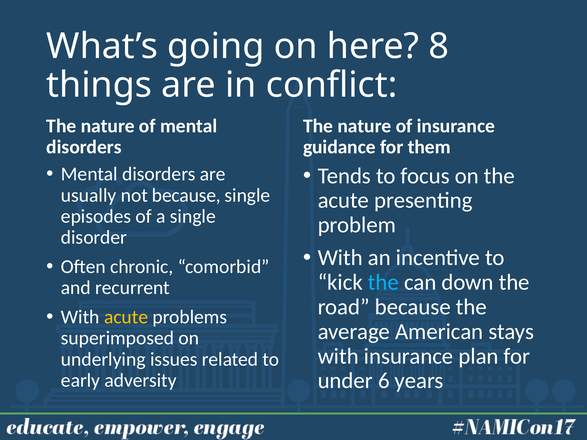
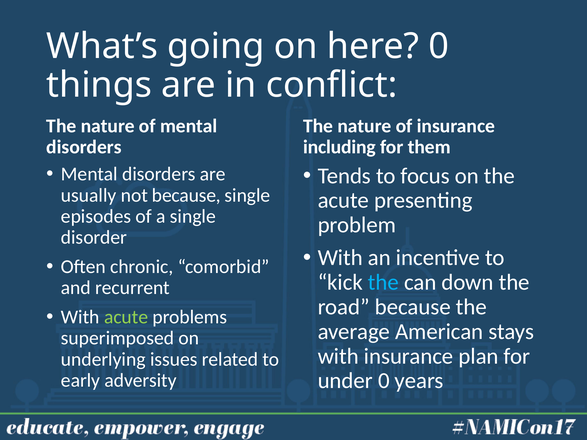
here 8: 8 -> 0 (439, 46)
guidance: guidance -> including (339, 147)
acute colour: yellow -> light green (126, 317)
under 6: 6 -> 0 (384, 381)
